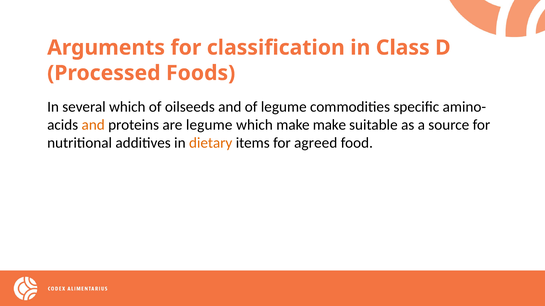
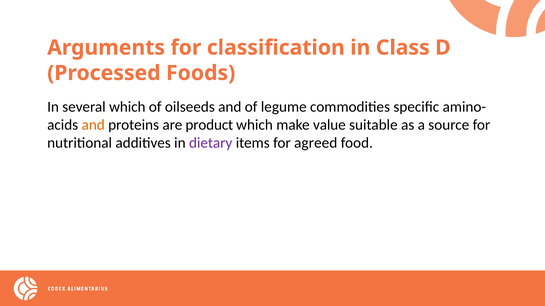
are legume: legume -> product (209, 125)
make make: make -> value (329, 125)
dietary colour: orange -> purple (211, 143)
